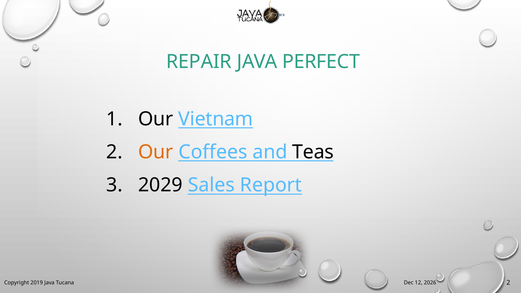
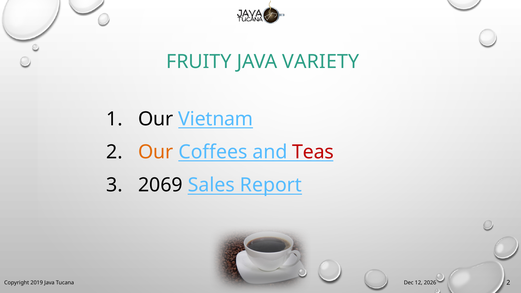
REPAIR: REPAIR -> FRUITY (199, 62)
PERFECT: PERFECT -> VARIETY (321, 62)
Teas colour: black -> red (313, 152)
2029: 2029 -> 2069 (160, 185)
